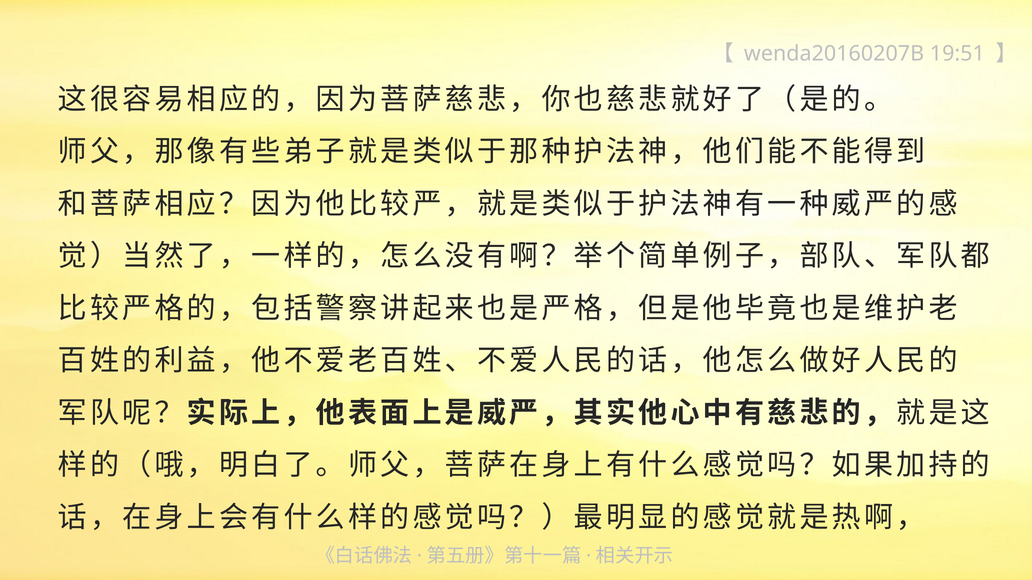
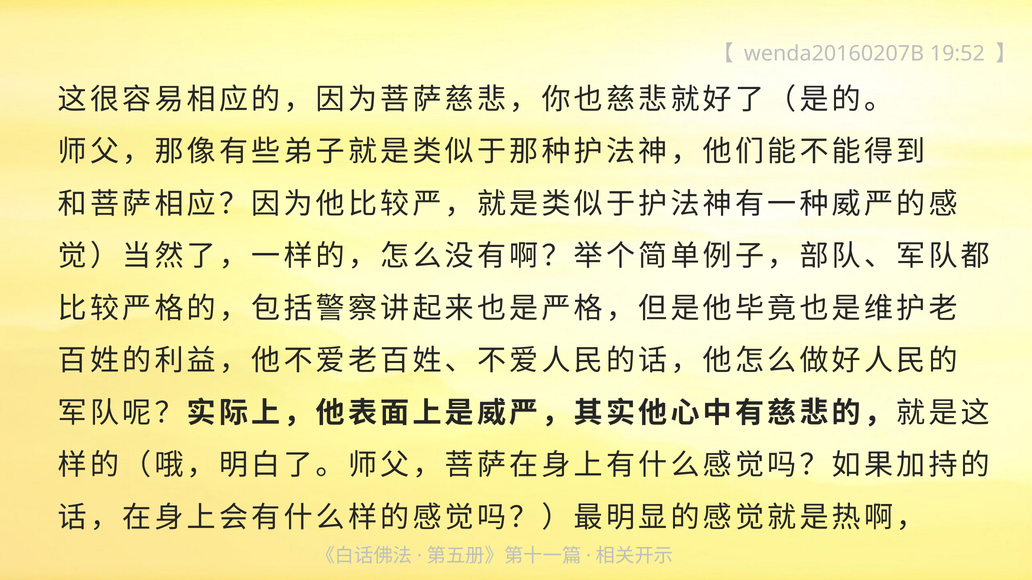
19:51: 19:51 -> 19:52 (957, 54)
